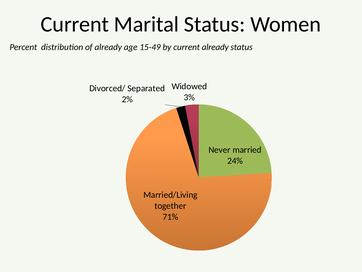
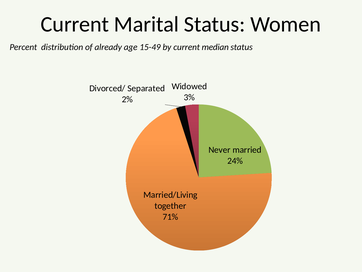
current already: already -> median (215, 47)
